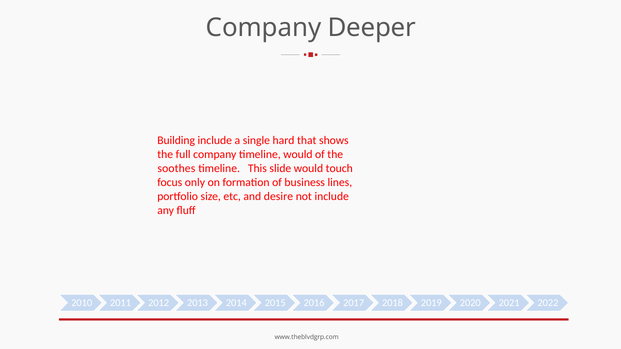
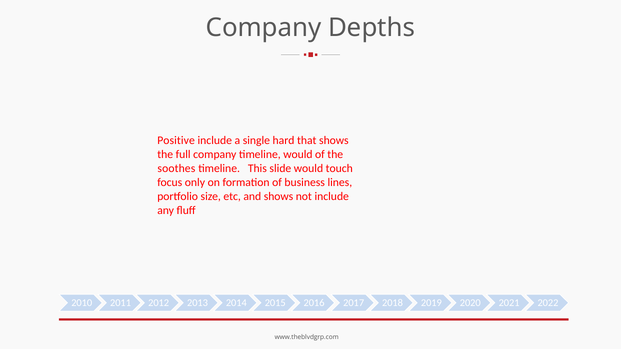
Deeper: Deeper -> Depths (372, 28)
Building: Building -> Positive (176, 141)
and desire: desire -> shows (279, 197)
